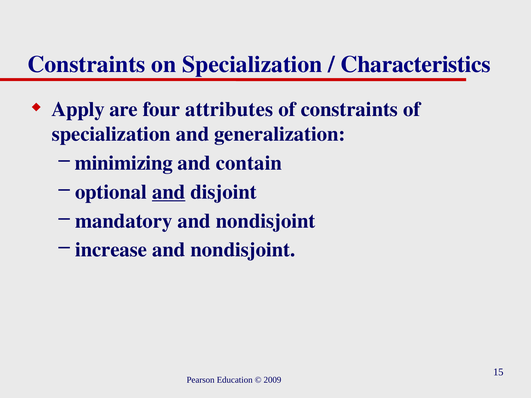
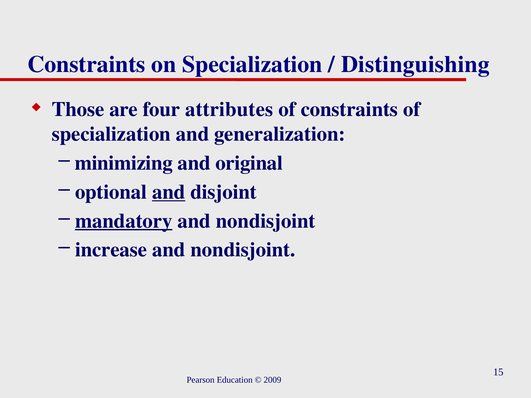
Characteristics: Characteristics -> Distinguishing (415, 64)
Apply: Apply -> Those (78, 109)
contain: contain -> original (249, 163)
mandatory underline: none -> present (124, 221)
